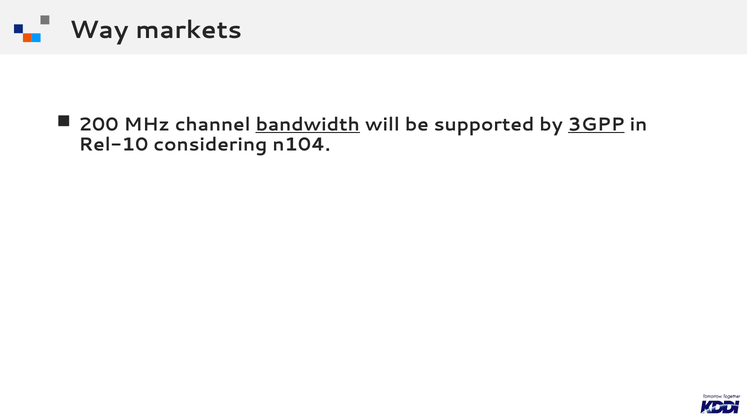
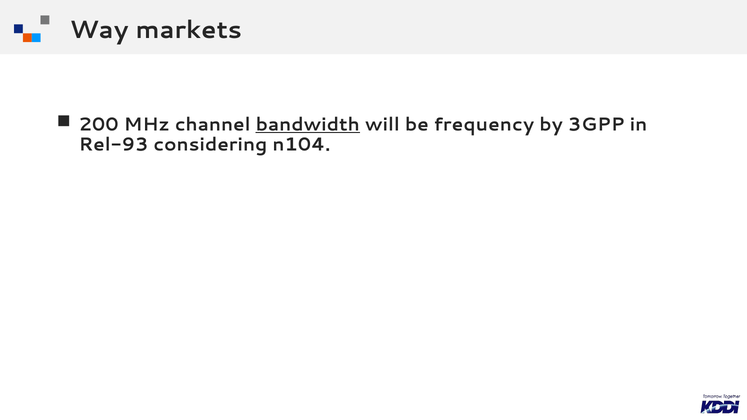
supported: supported -> frequency (484, 125)
3GPP underline: present -> none (596, 125)
Rel-10: Rel-10 -> Rel-93 (114, 145)
